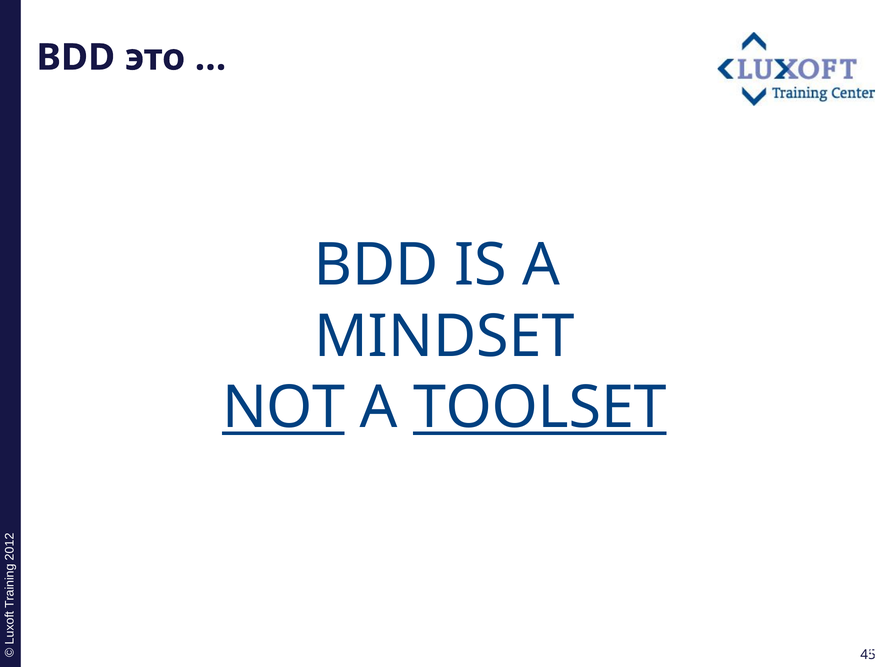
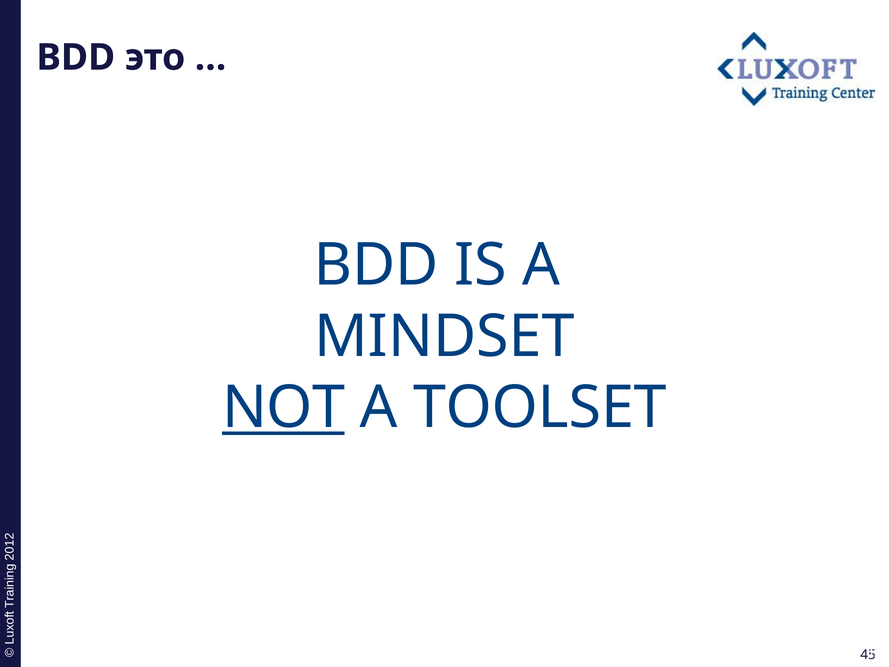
TOOLSET underline: present -> none (540, 407)
